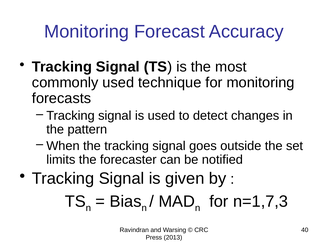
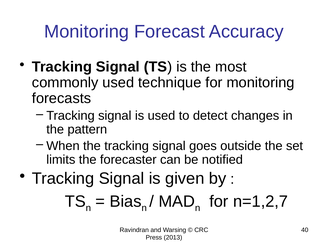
n=1,7,3: n=1,7,3 -> n=1,2,7 (261, 202)
